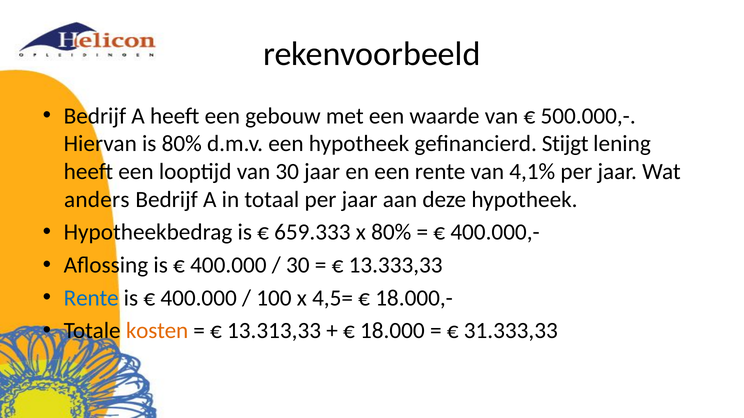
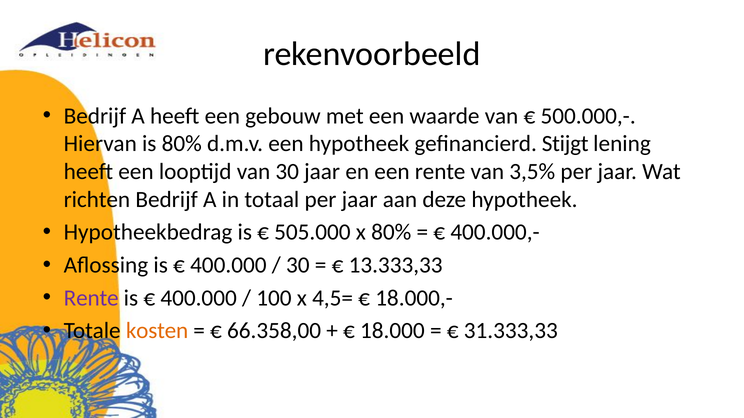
4,1%: 4,1% -> 3,5% (532, 172)
anders: anders -> richten (97, 200)
659.333: 659.333 -> 505.000 (312, 233)
Rente colour: blue -> purple (91, 298)
13.313,33: 13.313,33 -> 66.358,00 (274, 331)
